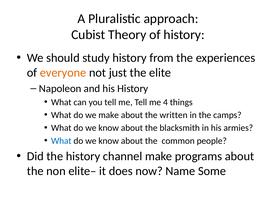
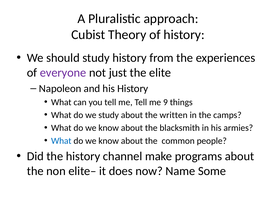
everyone colour: orange -> purple (63, 73)
4: 4 -> 9 (165, 102)
we make: make -> study (109, 115)
